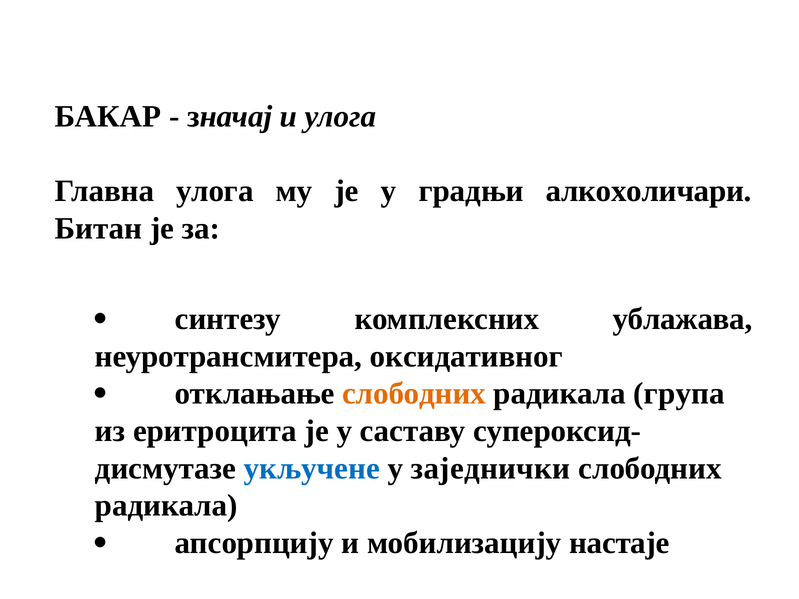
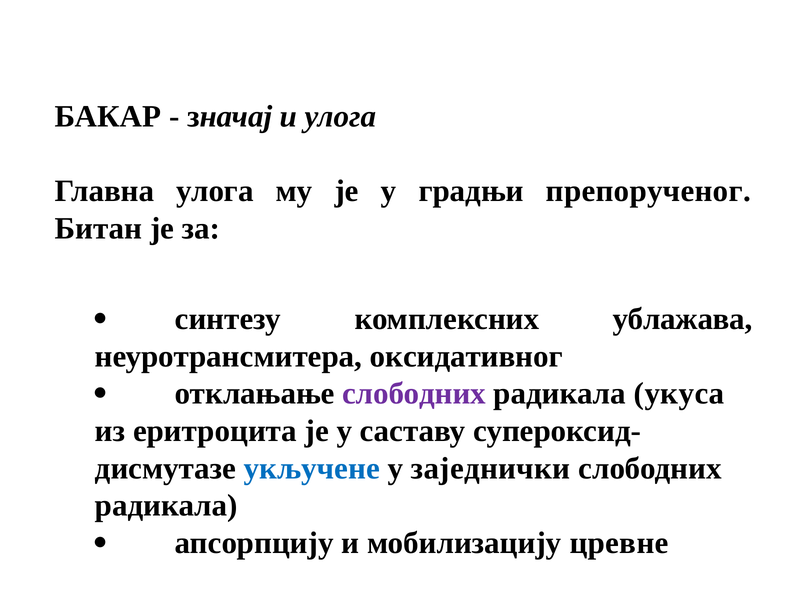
алкохоличари: алкохоличари -> препорученог (648, 191)
слободних colour: orange -> purple (414, 394)
група: група -> укуса (679, 394)
настаје: настаје -> цревне (619, 543)
